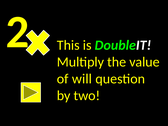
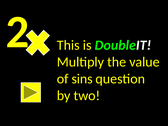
will: will -> sins (82, 79)
